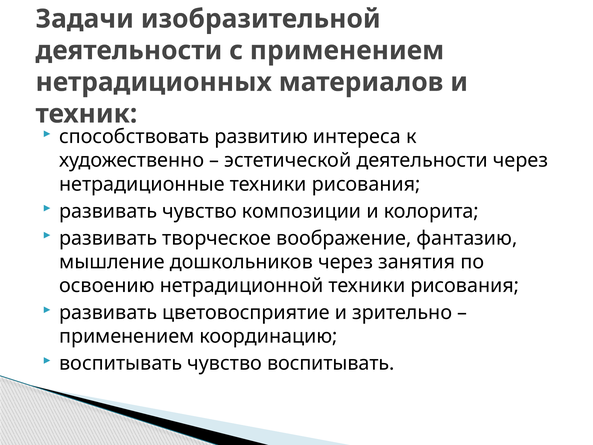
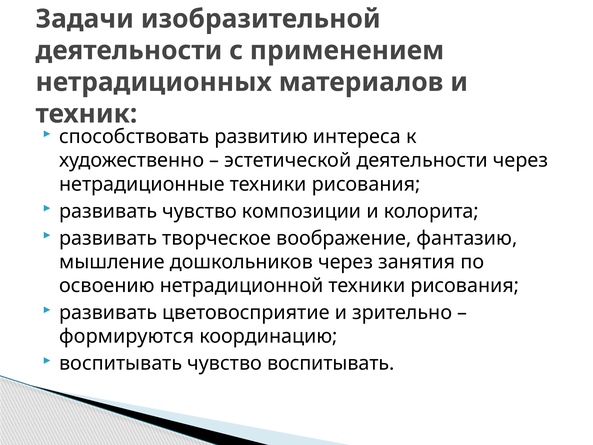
применением: применением -> формируются (127, 336)
